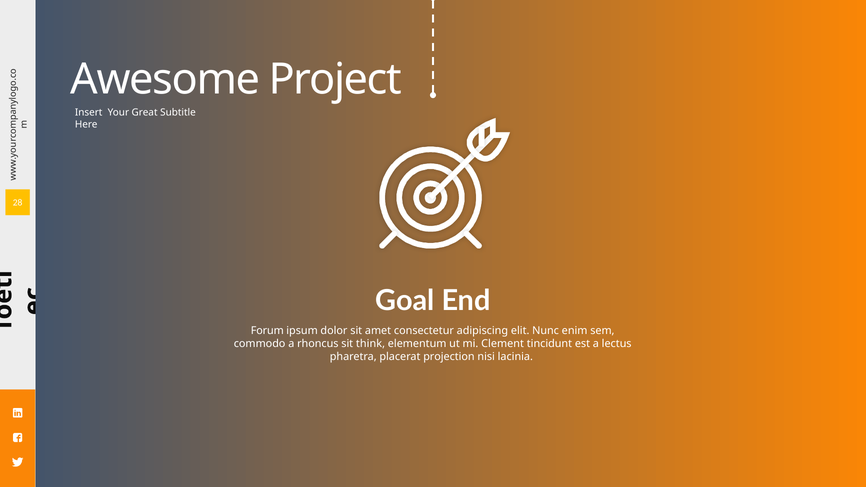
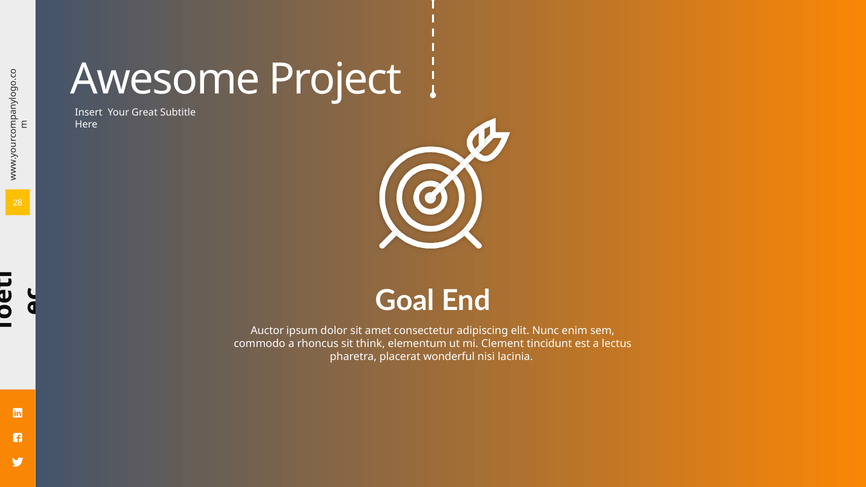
Forum: Forum -> Auctor (267, 331)
projection: projection -> wonderful (449, 357)
